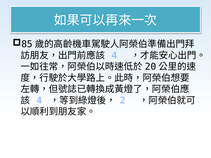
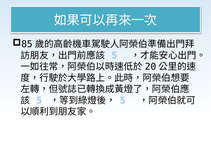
4: 4 -> 5 (114, 56)
4: 4 -> 5 (39, 101)
2: 2 -> 5 (123, 101)
